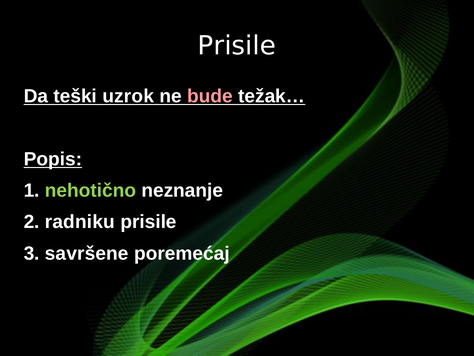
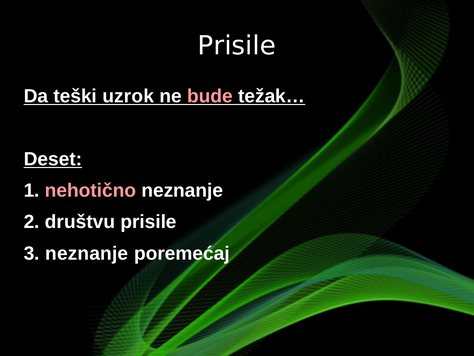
Popis: Popis -> Deset (53, 159)
nehotično colour: light green -> pink (91, 190)
radniku: radniku -> društvu (80, 222)
3 savršene: savršene -> neznanje (87, 253)
